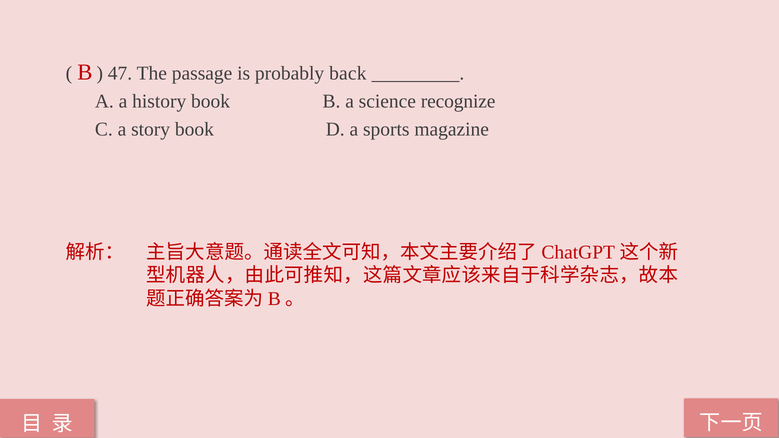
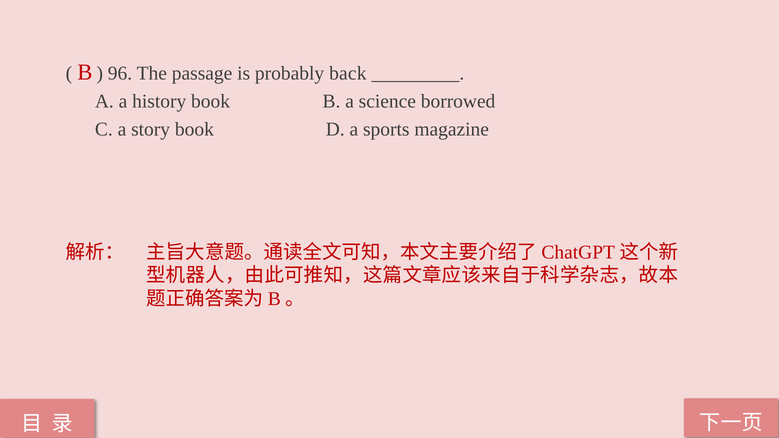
47: 47 -> 96 (120, 73)
recognize: recognize -> borrowed (458, 101)
